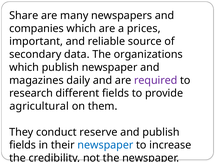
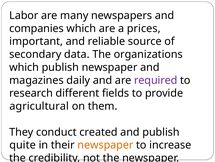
Share: Share -> Labor (24, 15)
reserve: reserve -> created (98, 132)
fields: fields -> quite (23, 144)
newspaper colour: blue -> orange (105, 144)
